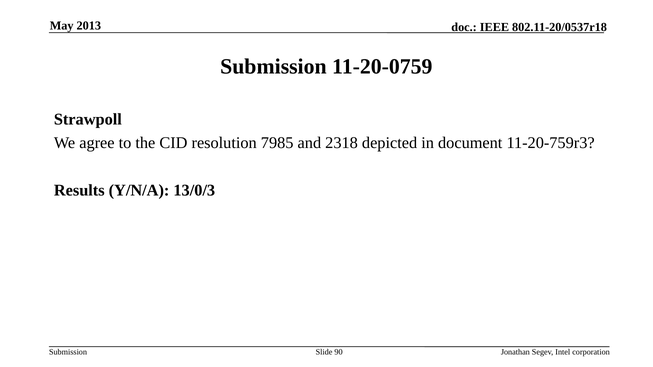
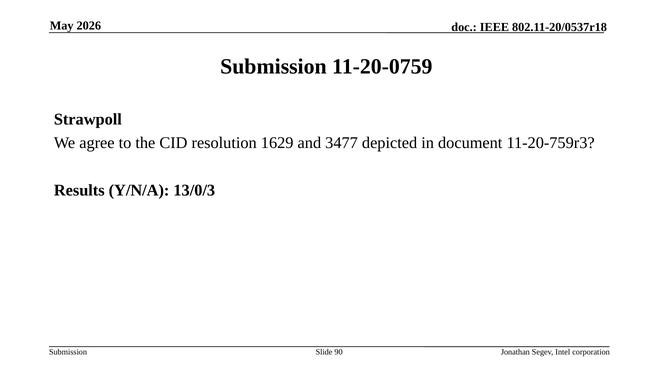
2013: 2013 -> 2026 (89, 26)
7985: 7985 -> 1629 (277, 143)
2318: 2318 -> 3477 (342, 143)
